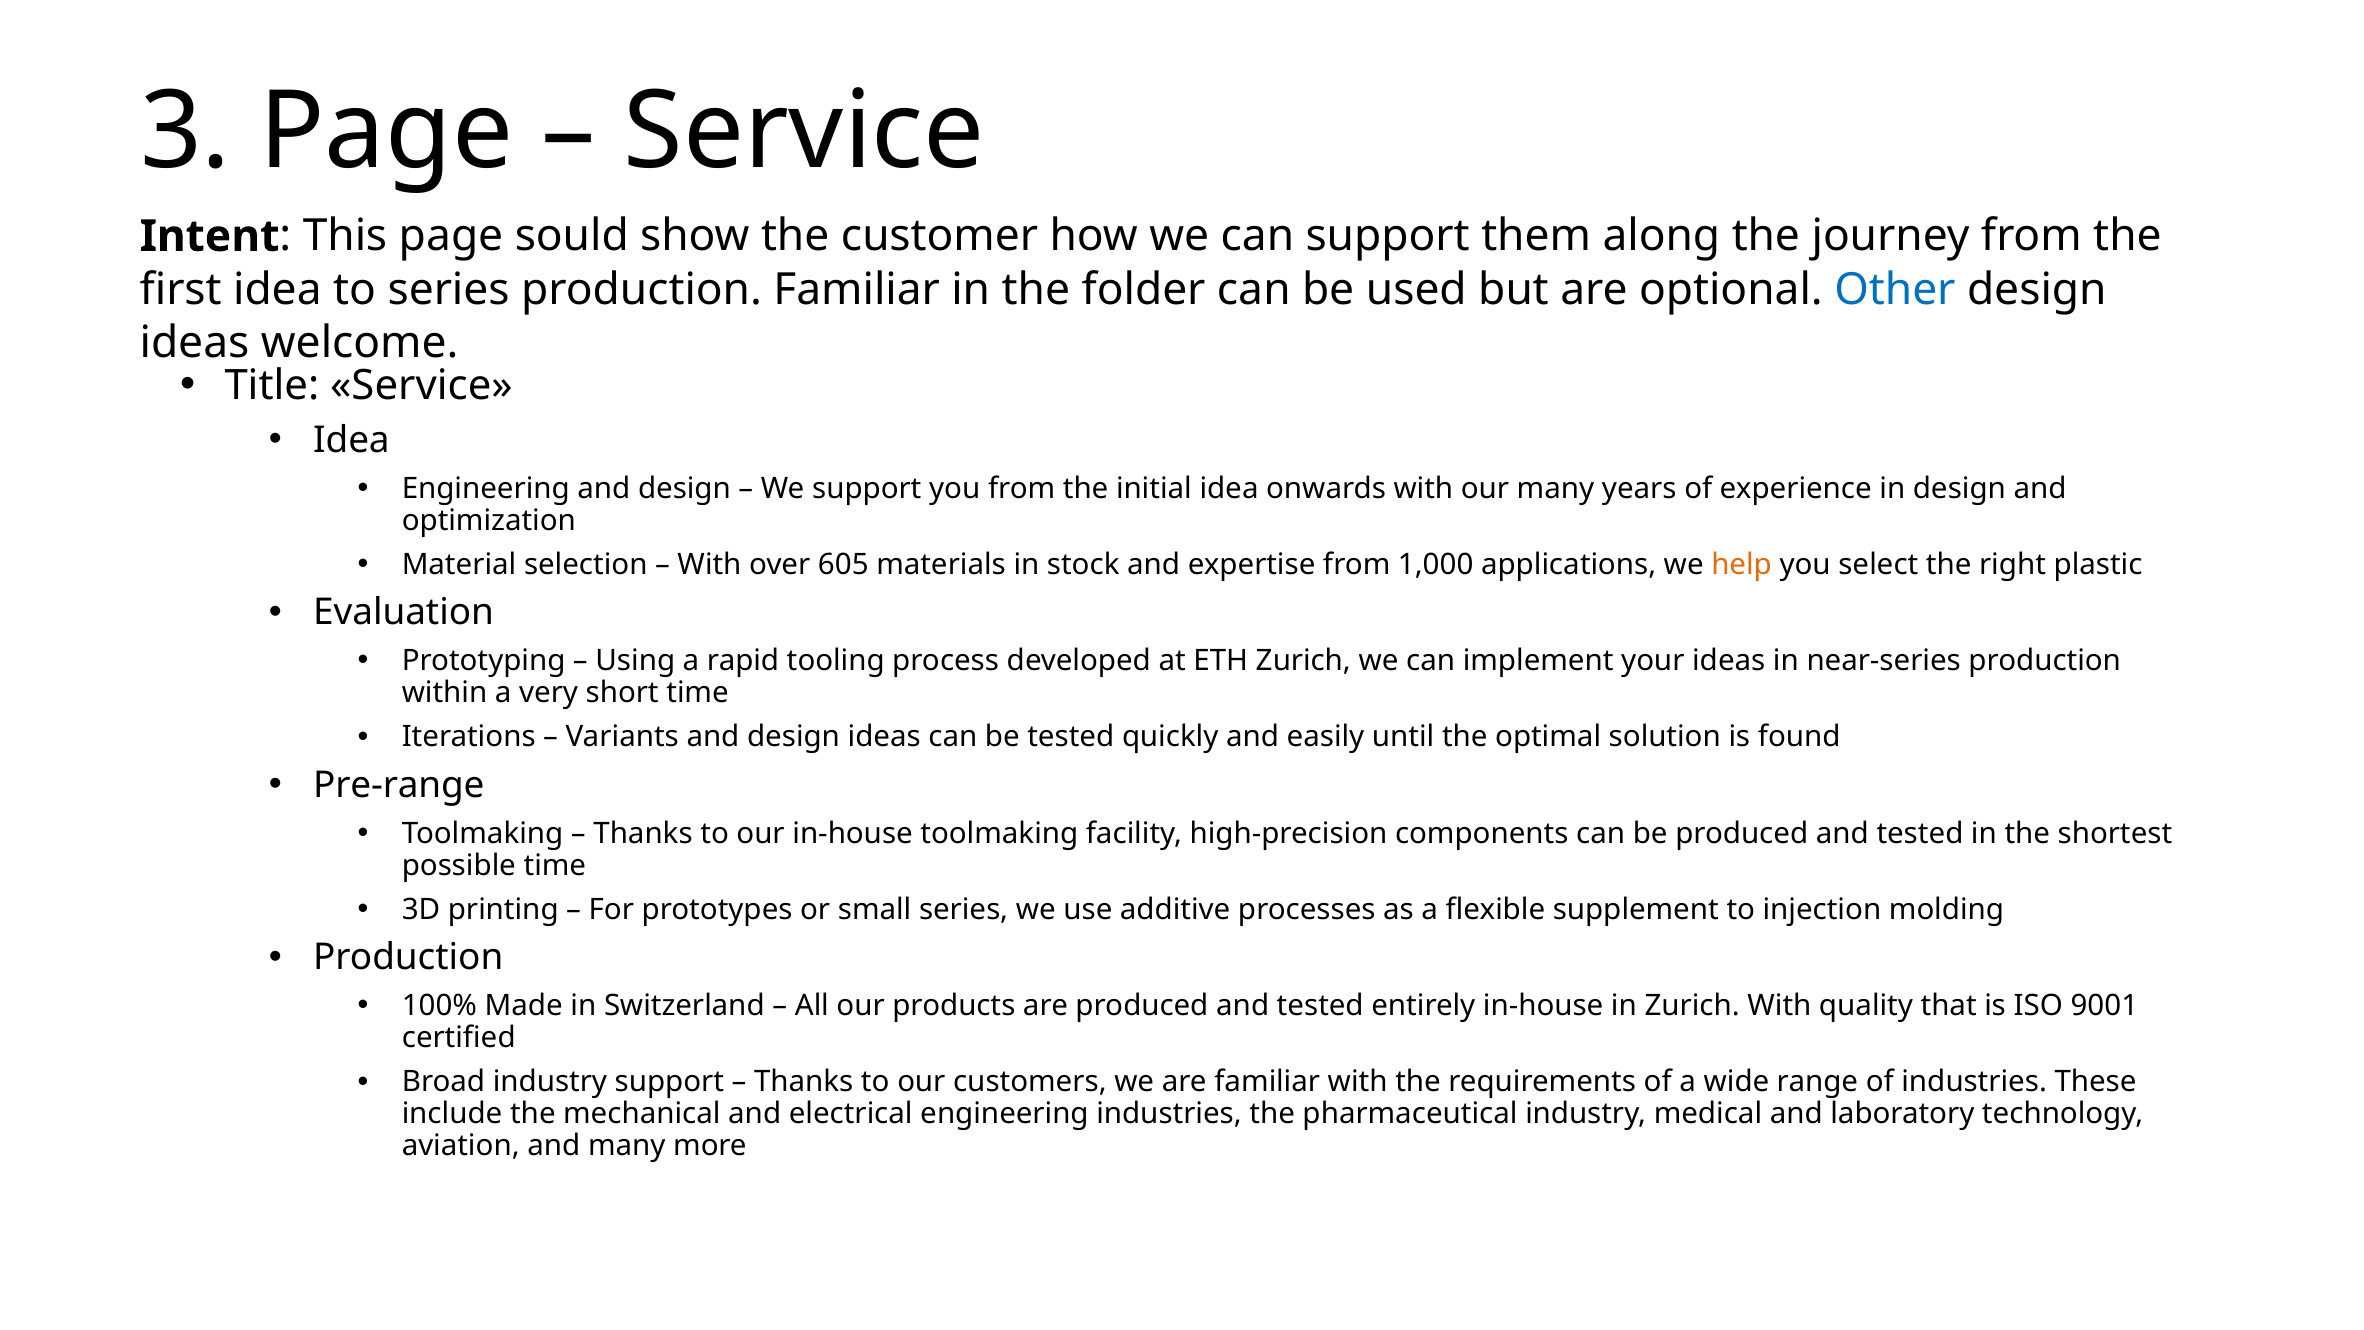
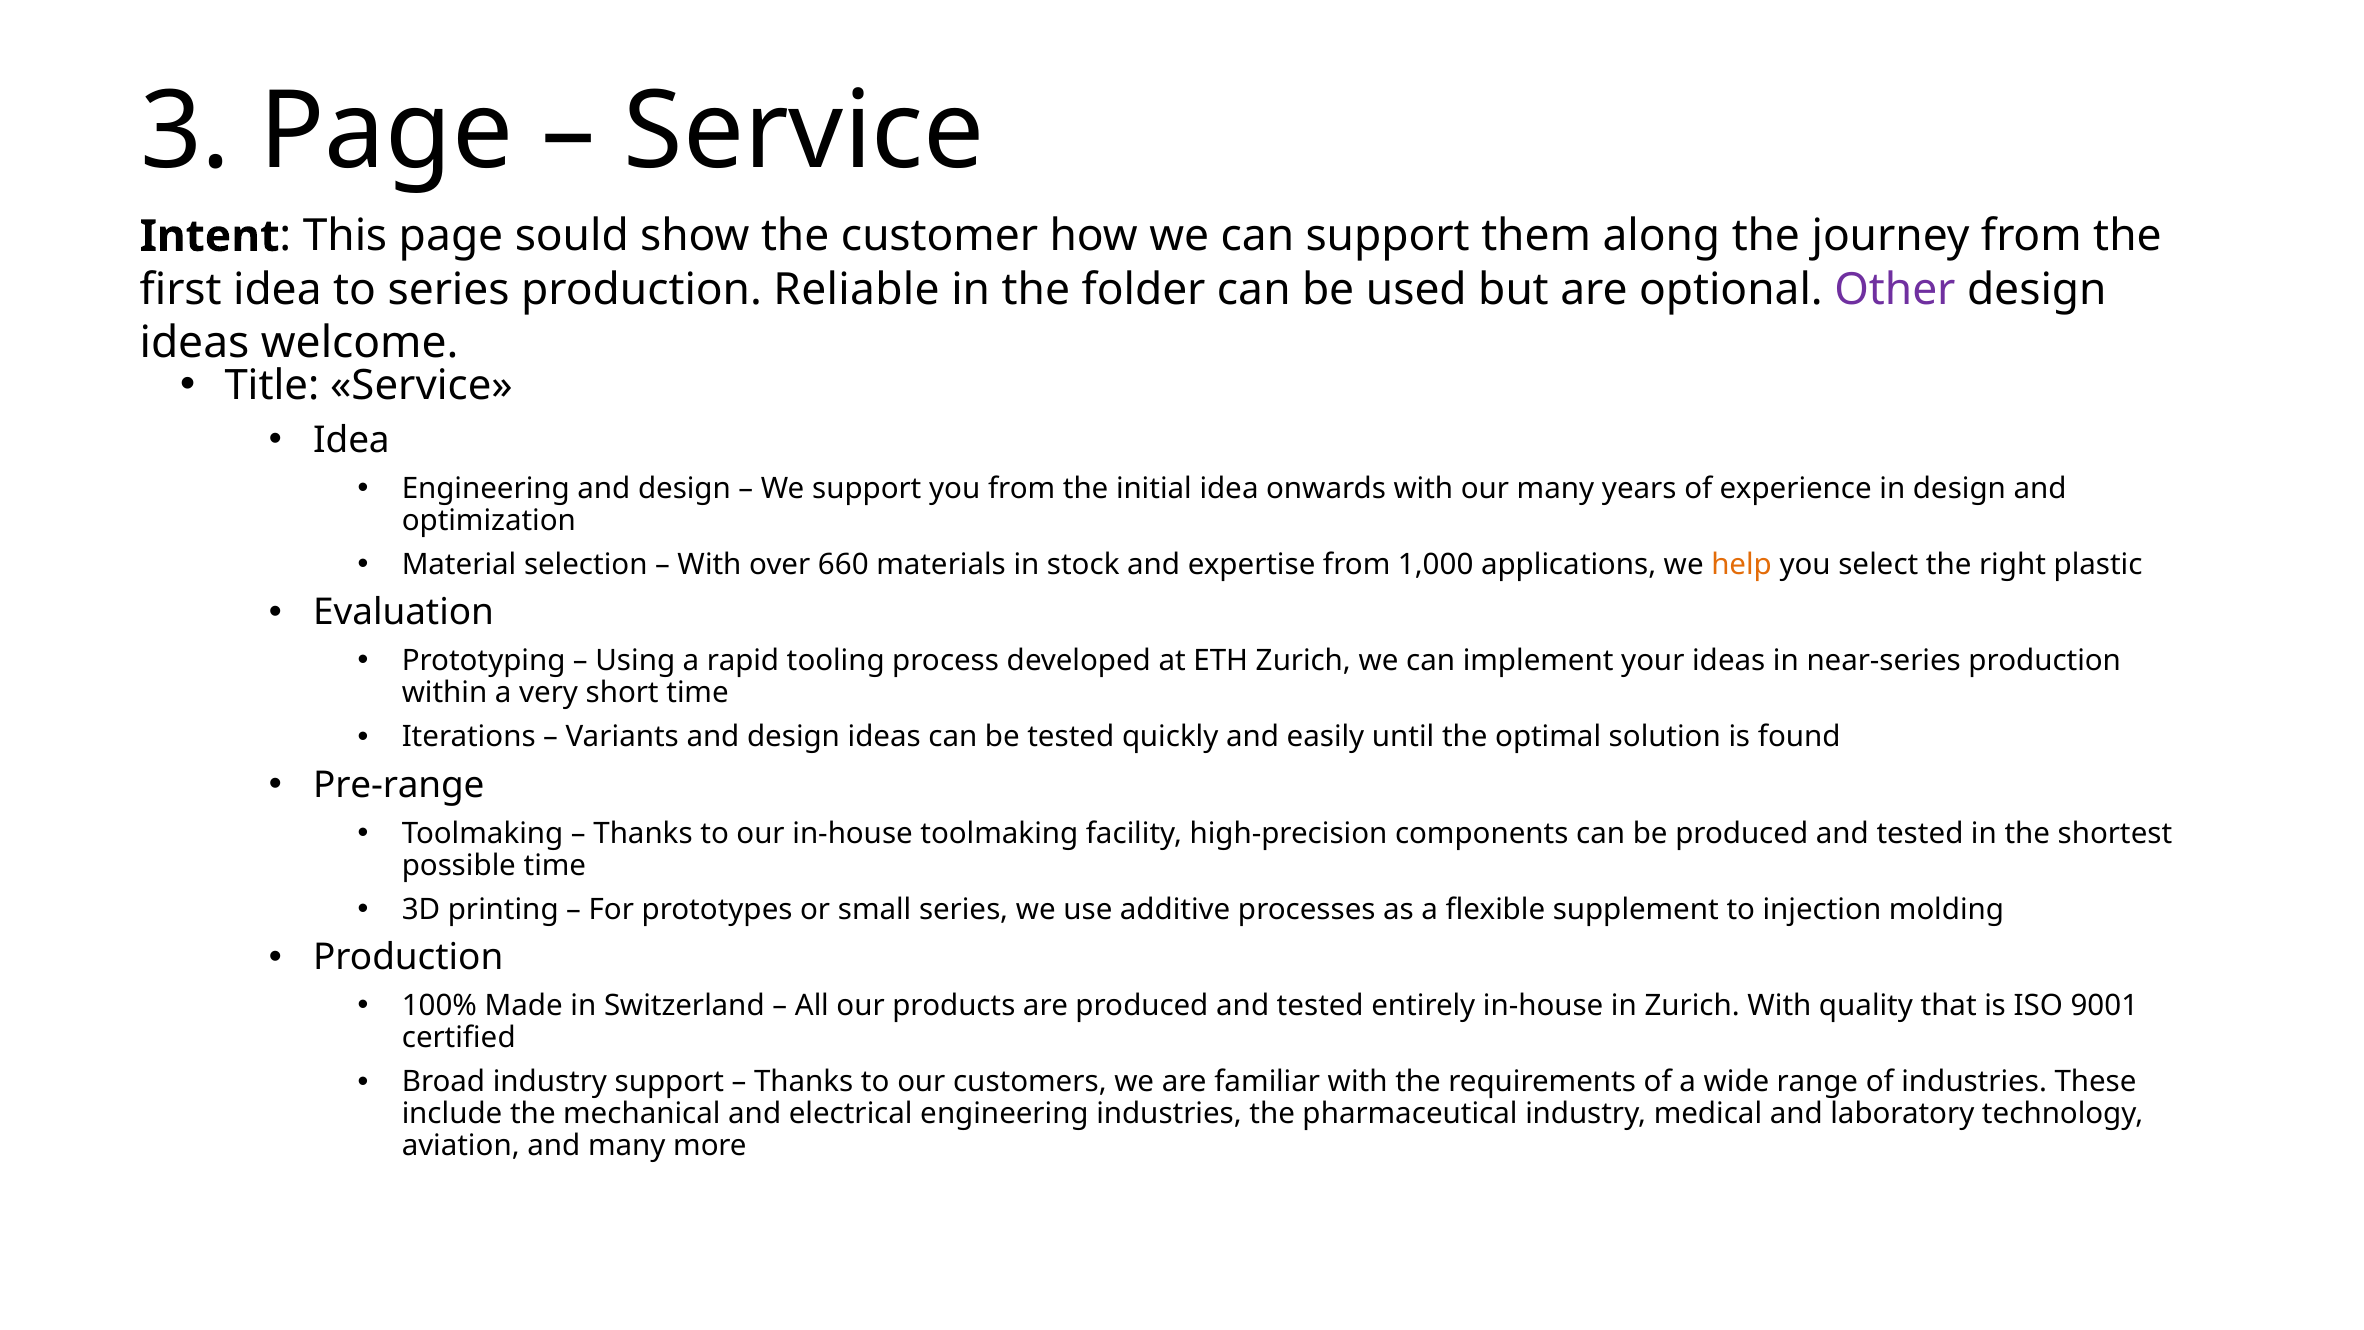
production Familiar: Familiar -> Reliable (857, 289)
Other colour: blue -> purple (1895, 289)
605: 605 -> 660 (843, 564)
